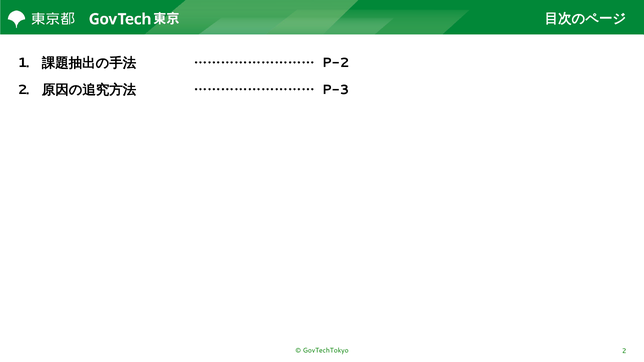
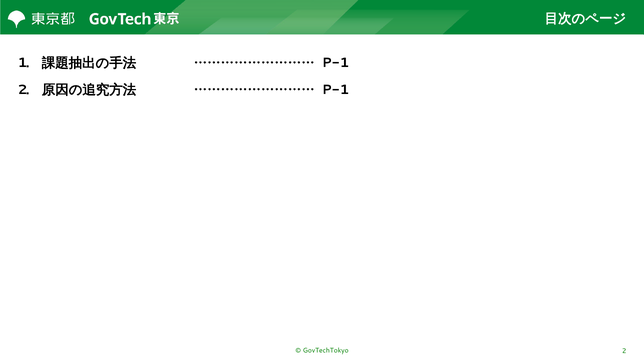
P-2: P-2 -> P-1 (336, 63)
P-3: P-3 -> P-1 (336, 90)
